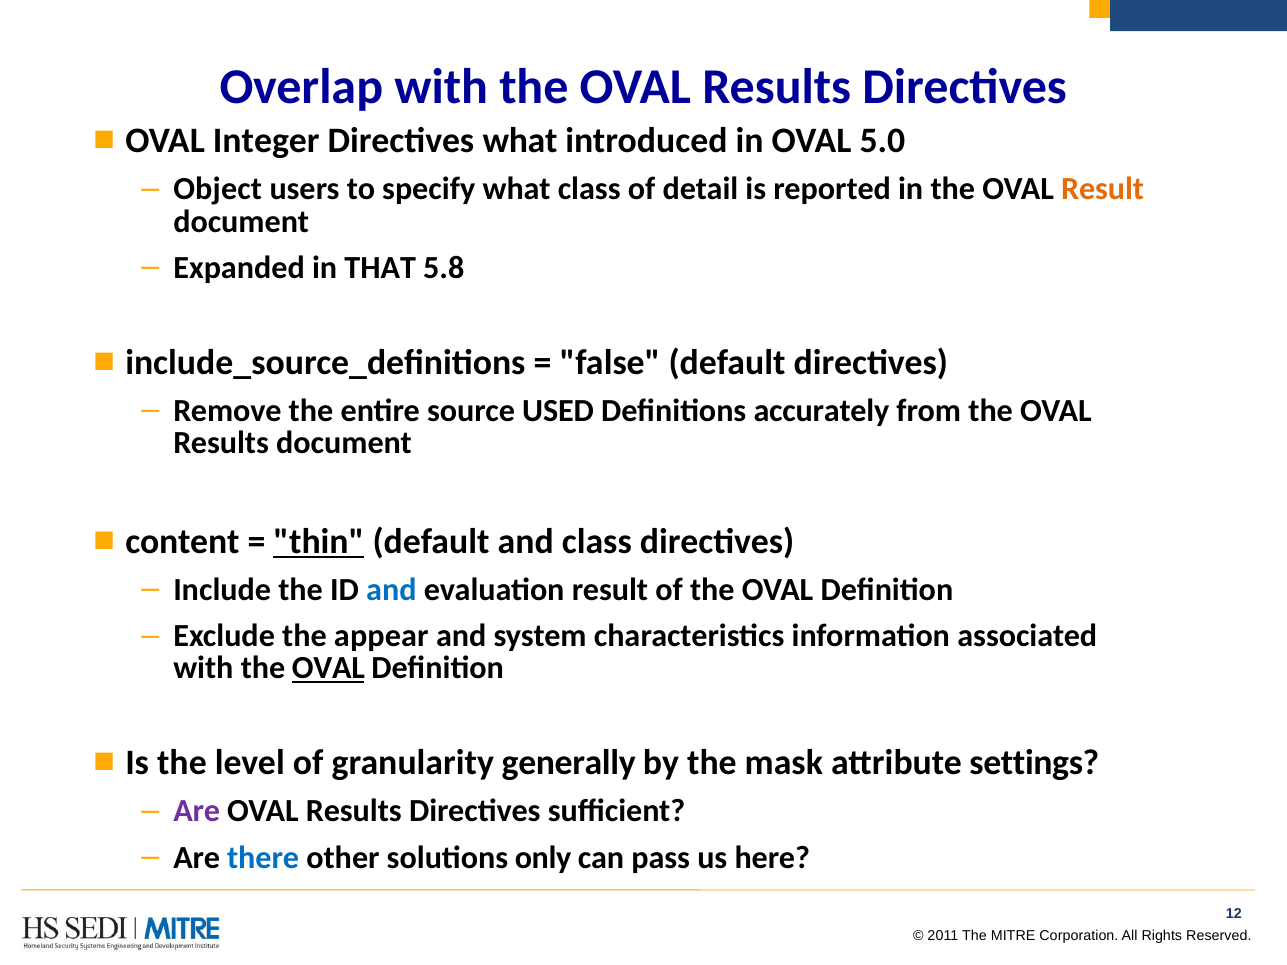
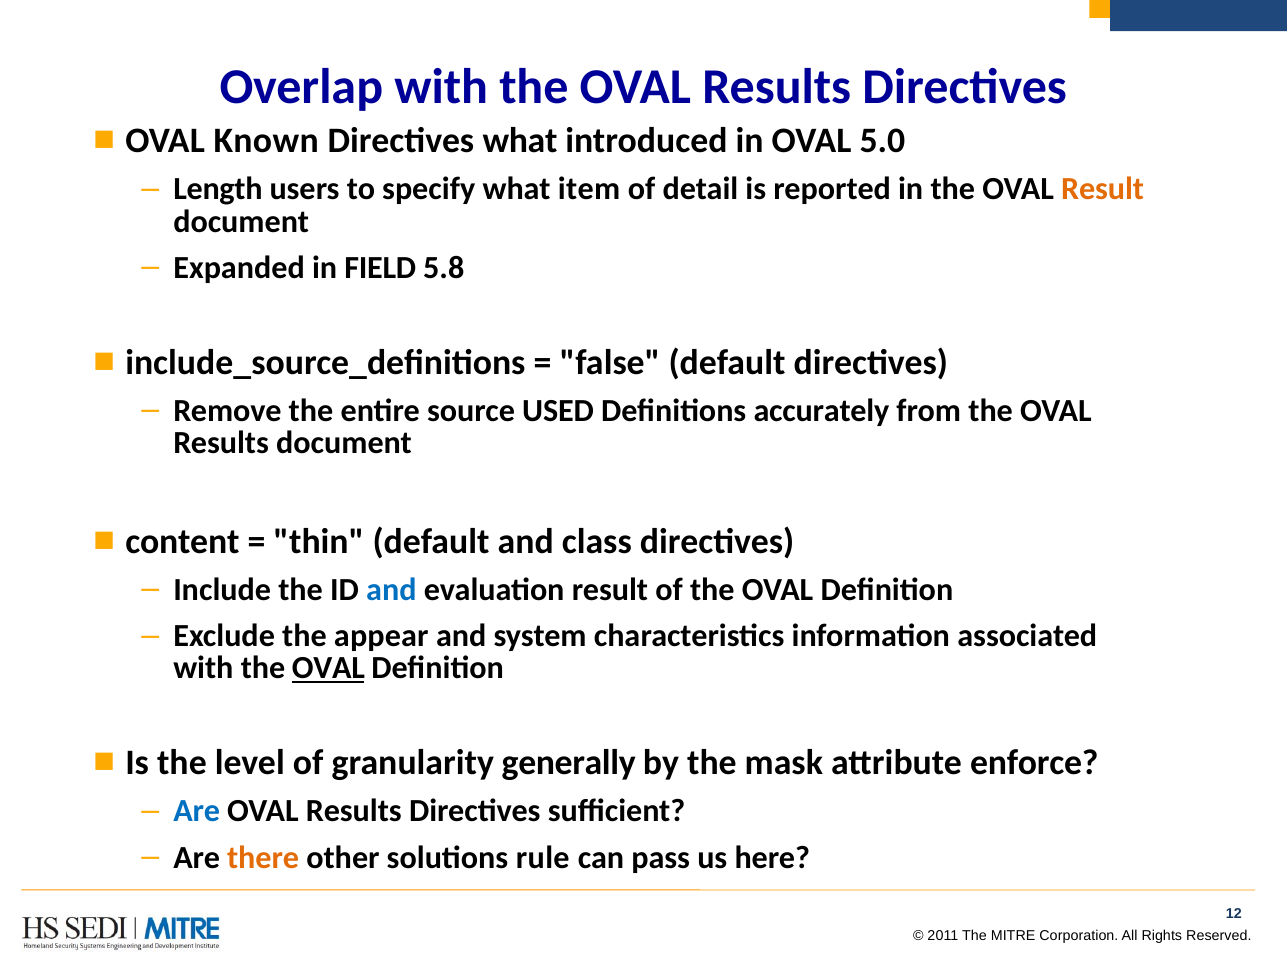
Integer: Integer -> Known (266, 141)
Object: Object -> Length (218, 189)
what class: class -> item (589, 189)
THAT: THAT -> FIELD (380, 268)
thin underline: present -> none (319, 541)
settings: settings -> enforce (1034, 763)
Are colour: purple -> blue (197, 811)
there colour: blue -> orange (263, 858)
only: only -> rule (543, 858)
